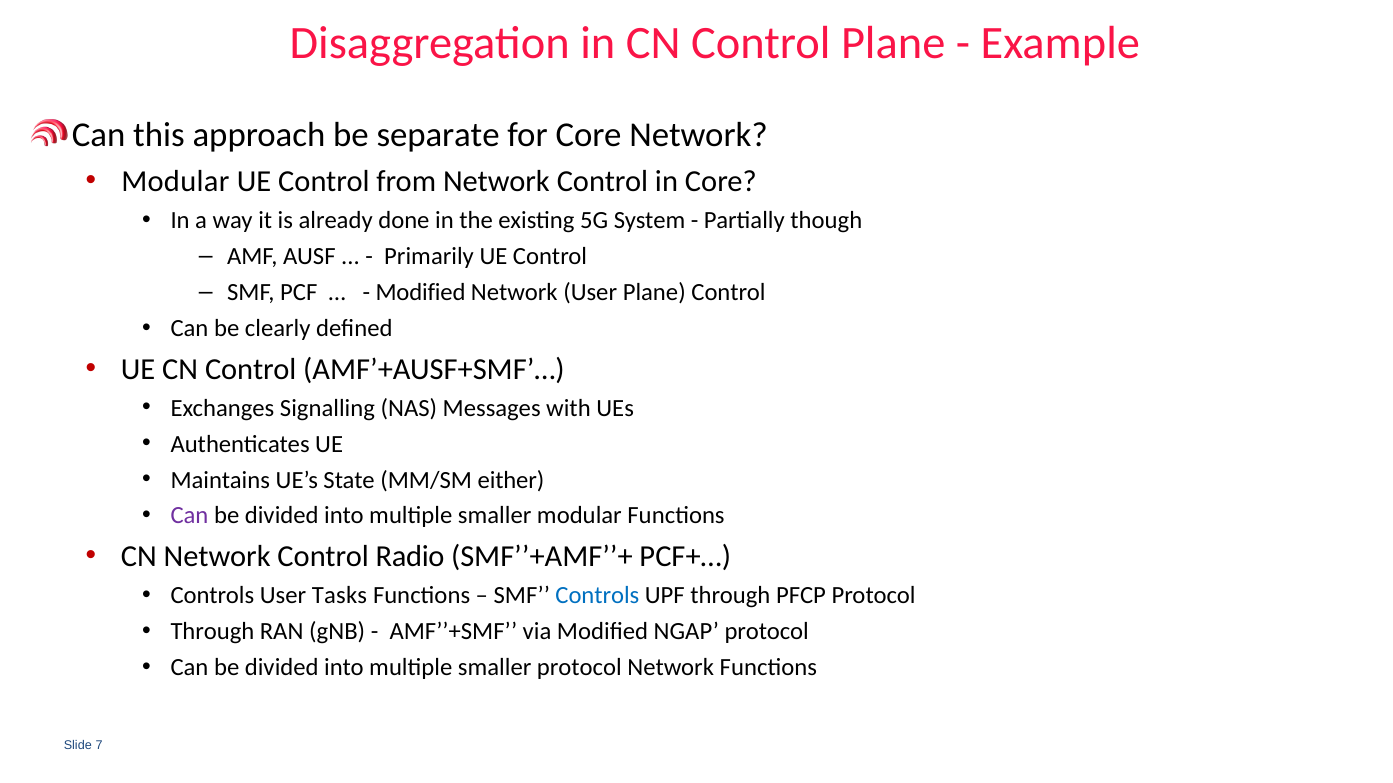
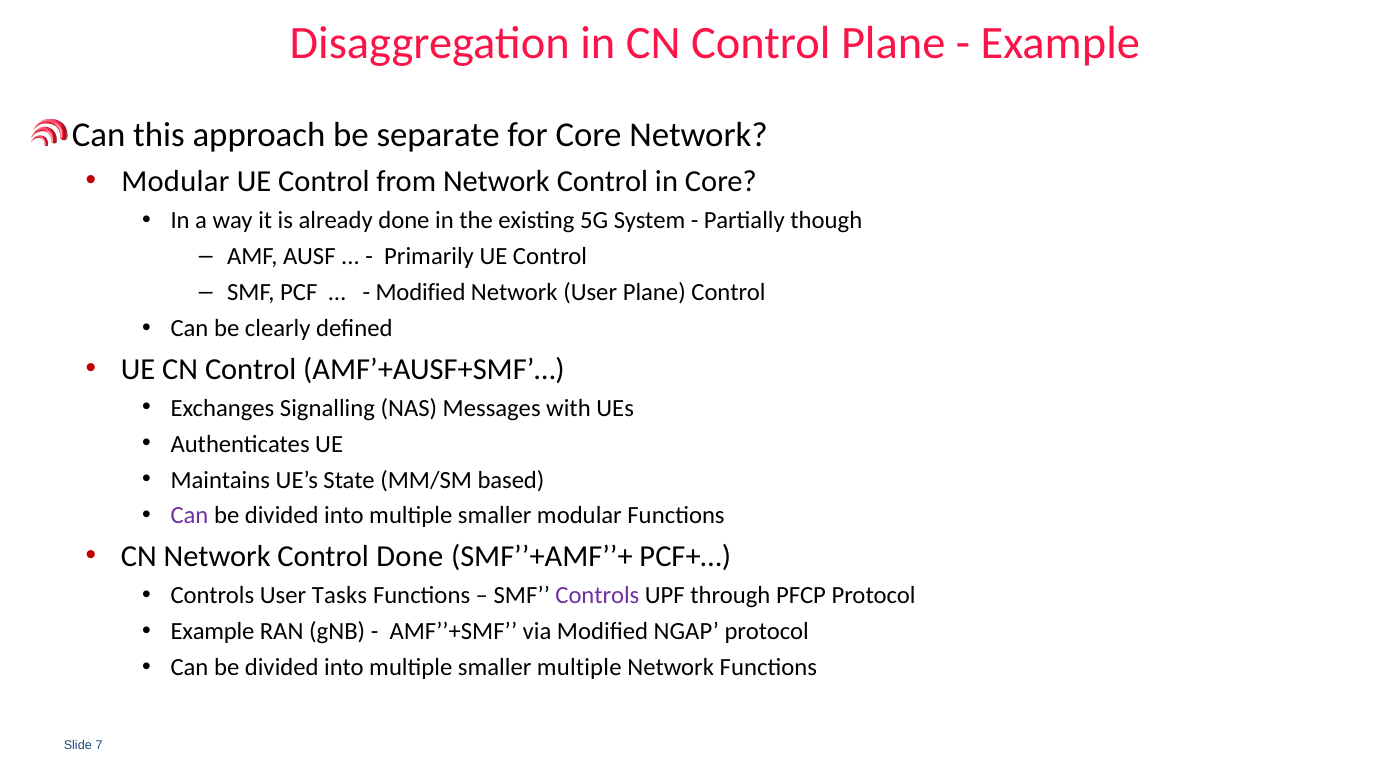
either: either -> based (511, 480)
Control Radio: Radio -> Done (410, 557)
Controls colour: blue -> purple (597, 596)
Through: Through -> Example (212, 632)
smaller protocol: protocol -> multiple (579, 668)
